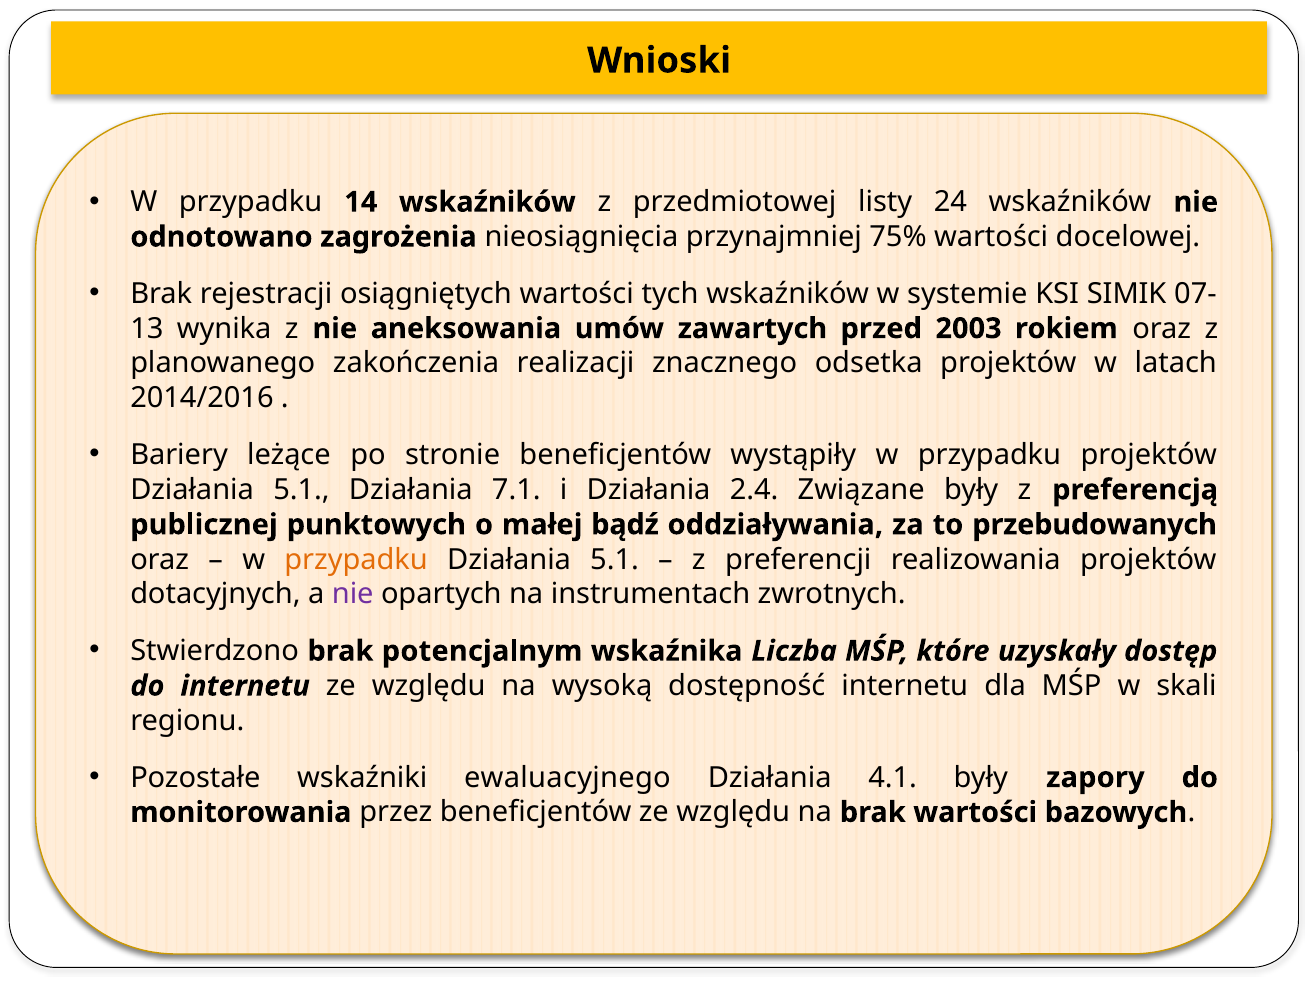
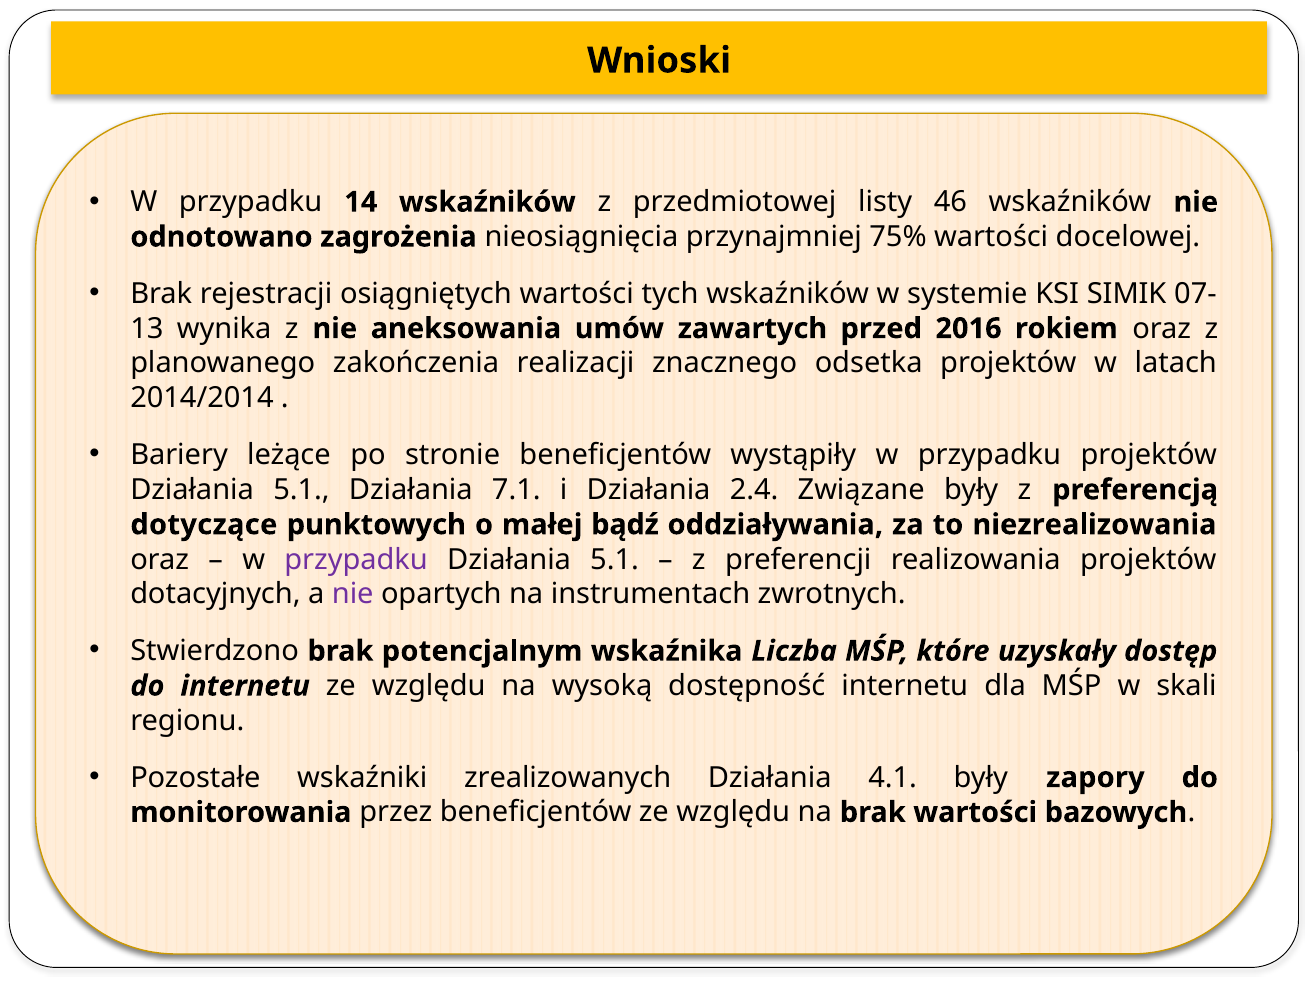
24: 24 -> 46 (950, 202)
2003: 2003 -> 2016 (969, 329)
2014/2016: 2014/2016 -> 2014/2014 (202, 398)
publicznej: publicznej -> dotyczące (204, 525)
przebudowanych: przebudowanych -> niezrealizowania (1094, 525)
przypadku colour: orange -> purple (356, 560)
ewaluacyjnego: ewaluacyjnego -> zrealizowanych (568, 778)
